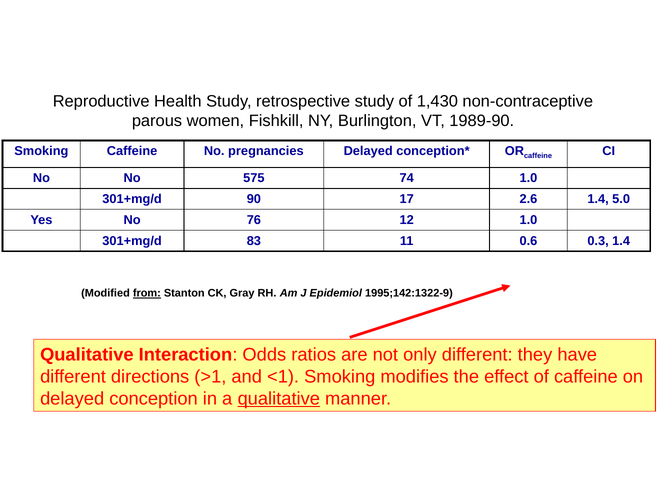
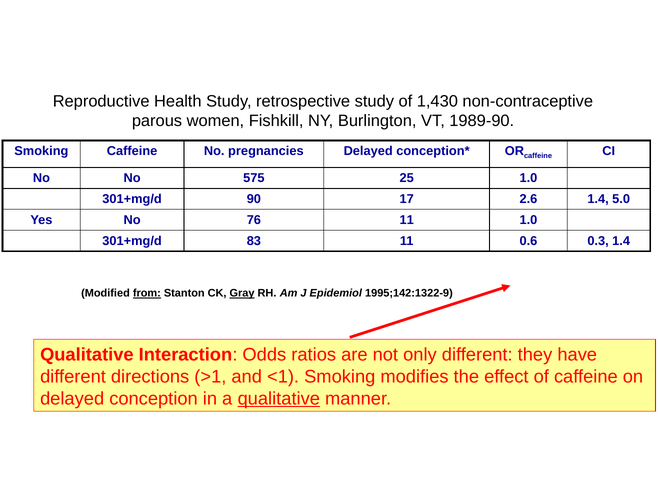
74: 74 -> 25 (407, 178)
76 12: 12 -> 11 (407, 220)
Gray underline: none -> present (242, 294)
